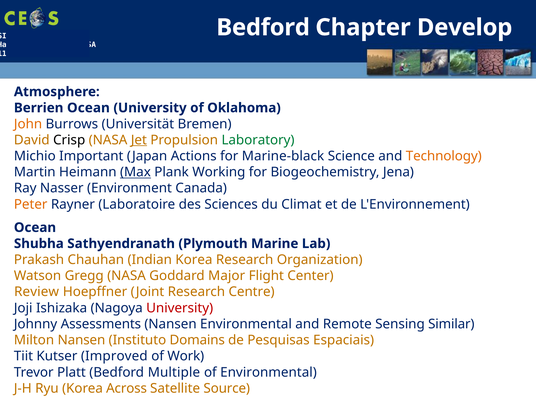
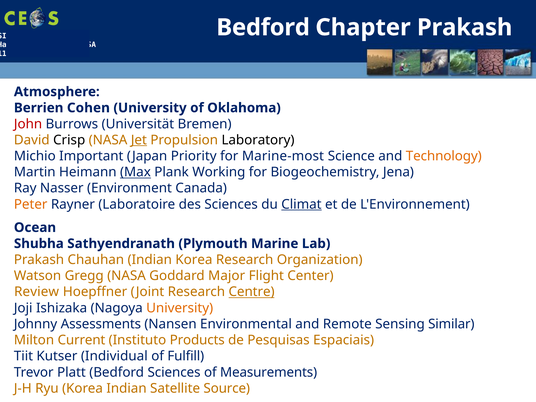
Chapter Develop: Develop -> Prakash (465, 27)
Berrien Ocean: Ocean -> Cohen (88, 108)
John colour: orange -> red (28, 124)
Laboratory colour: green -> black (258, 140)
Actions: Actions -> Priority (194, 156)
Marine-black: Marine-black -> Marine-most (283, 156)
Climat underline: none -> present (301, 204)
Centre underline: none -> present (252, 292)
University colour: red -> orange (180, 308)
Milton Nansen: Nansen -> Current (81, 340)
Domains: Domains -> Products (197, 340)
Improved: Improved -> Individual (114, 356)
Work: Work -> Fulfill (186, 356)
Bedford Multiple: Multiple -> Sciences (174, 372)
of Environmental: Environmental -> Measurements (269, 372)
Korea Across: Across -> Indian (126, 388)
